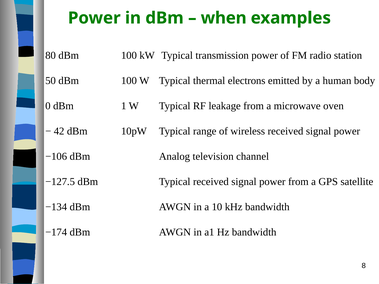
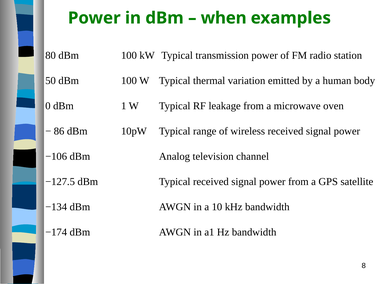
electrons: electrons -> variation (247, 81)
42: 42 -> 86 (59, 131)
